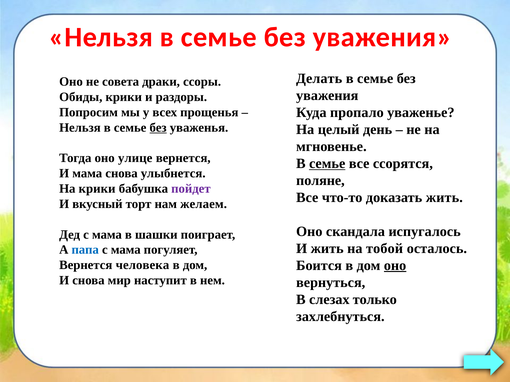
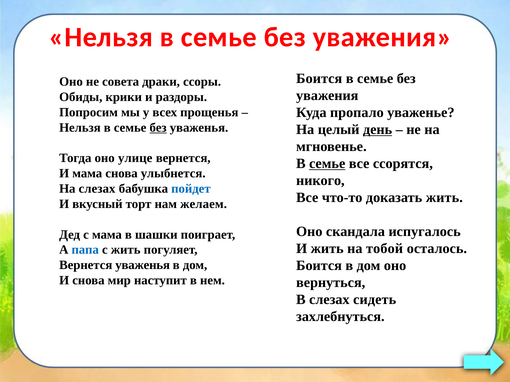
Делать: Делать -> Боится (319, 79)
день underline: none -> present (378, 130)
поляне: поляне -> никого (320, 181)
На крики: крики -> слезах (97, 189)
пойдет colour: purple -> blue (191, 189)
мама: мама -> жить (126, 250)
оно underline: present -> none (395, 266)
Вернется человека: человека -> уваженья (143, 265)
только: только -> сидеть (375, 300)
